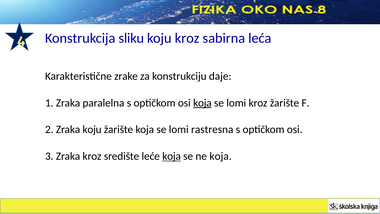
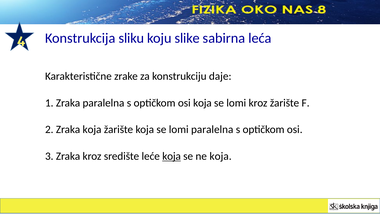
koju kroz: kroz -> slike (187, 38)
koja underline: present -> none (202, 103)
Zraka koju: koju -> koja (92, 129)
lomi rastresna: rastresna -> paralelna (212, 129)
